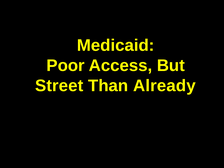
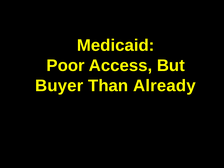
Street: Street -> Buyer (59, 86)
